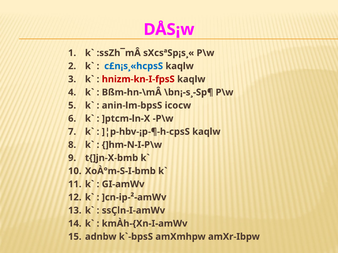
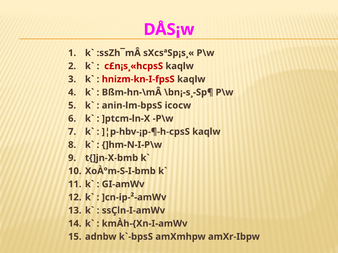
c£n¡s¸«hcpsS colour: blue -> red (134, 66)
